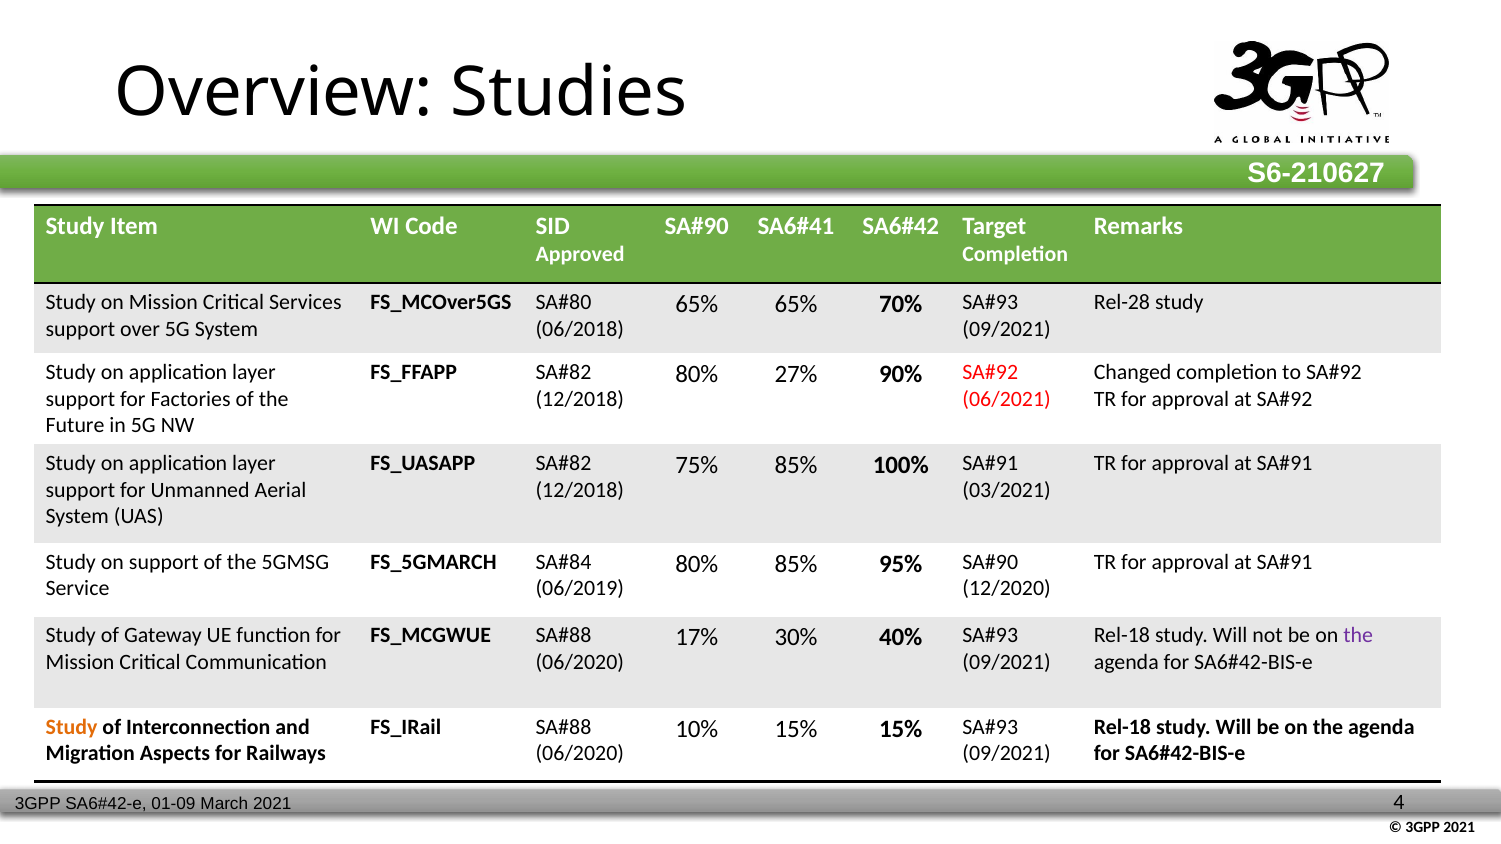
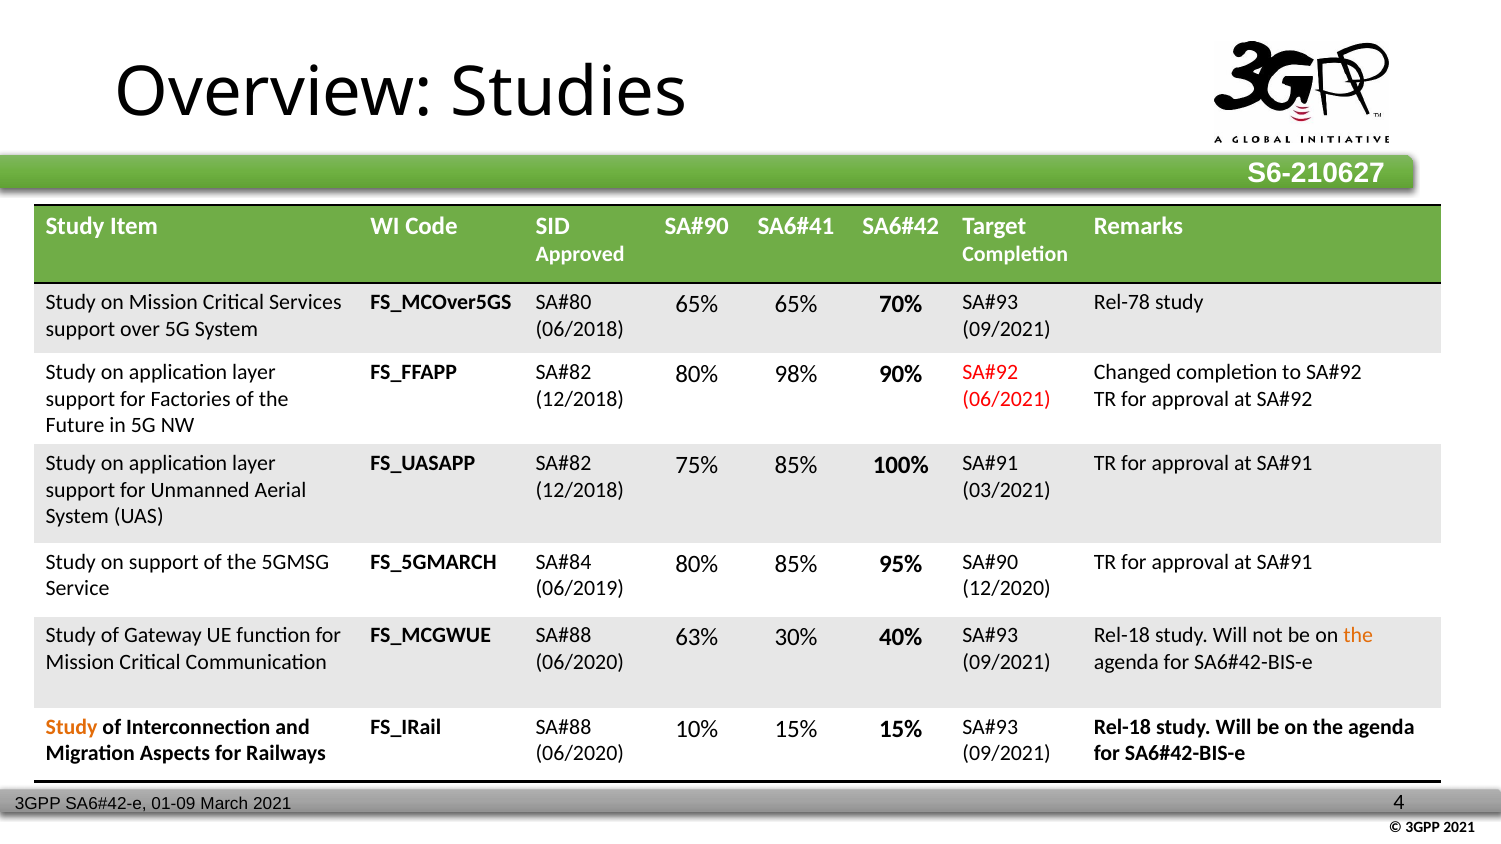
Rel-28: Rel-28 -> Rel-78 (1122, 302)
27%: 27% -> 98% (796, 374)
the colour: purple -> orange (1358, 636)
17%: 17% -> 63% (697, 638)
